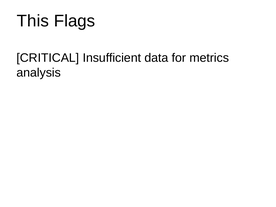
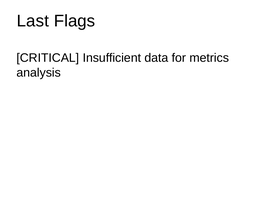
This: This -> Last (33, 21)
